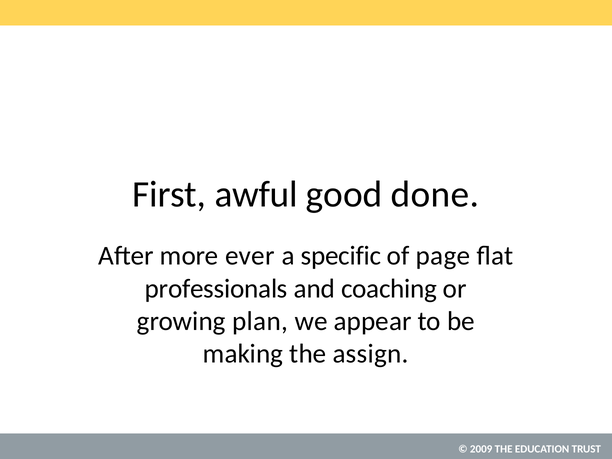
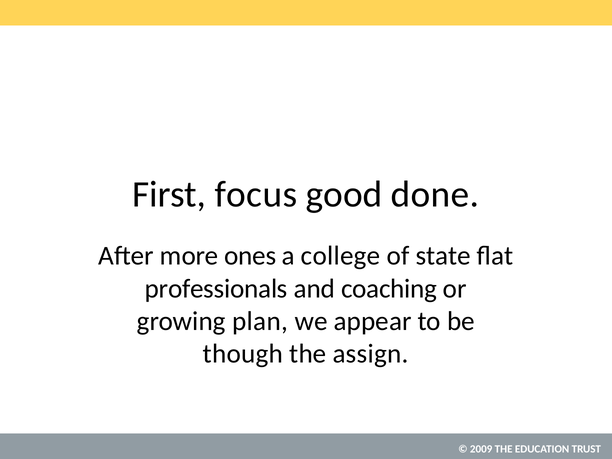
awful: awful -> focus (256, 194)
ever: ever -> ones (250, 256)
specific: specific -> college (341, 256)
page: page -> state (443, 256)
making: making -> though (243, 354)
